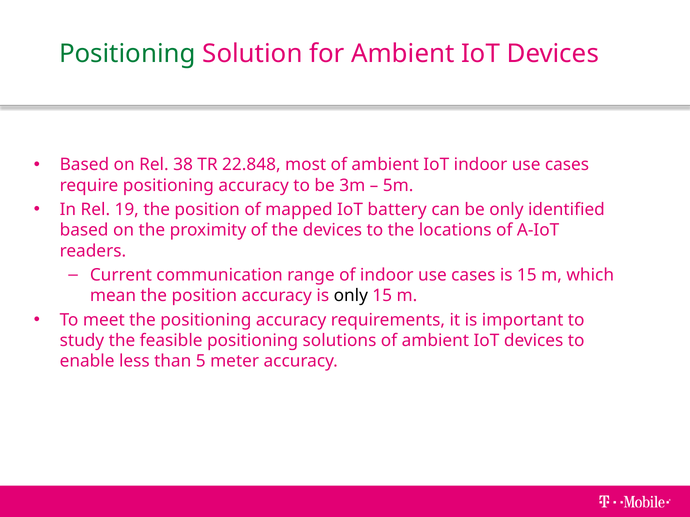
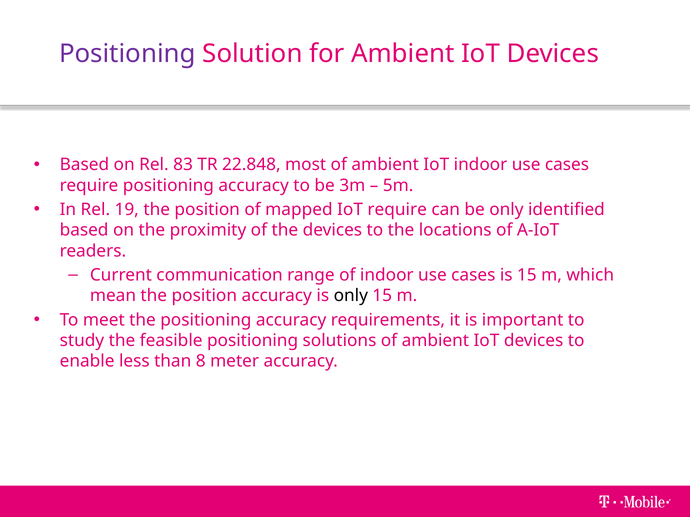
Positioning colour: green -> purple (127, 54)
38: 38 -> 83 (183, 165)
IoT battery: battery -> require (397, 210)
5: 5 -> 8 (201, 362)
